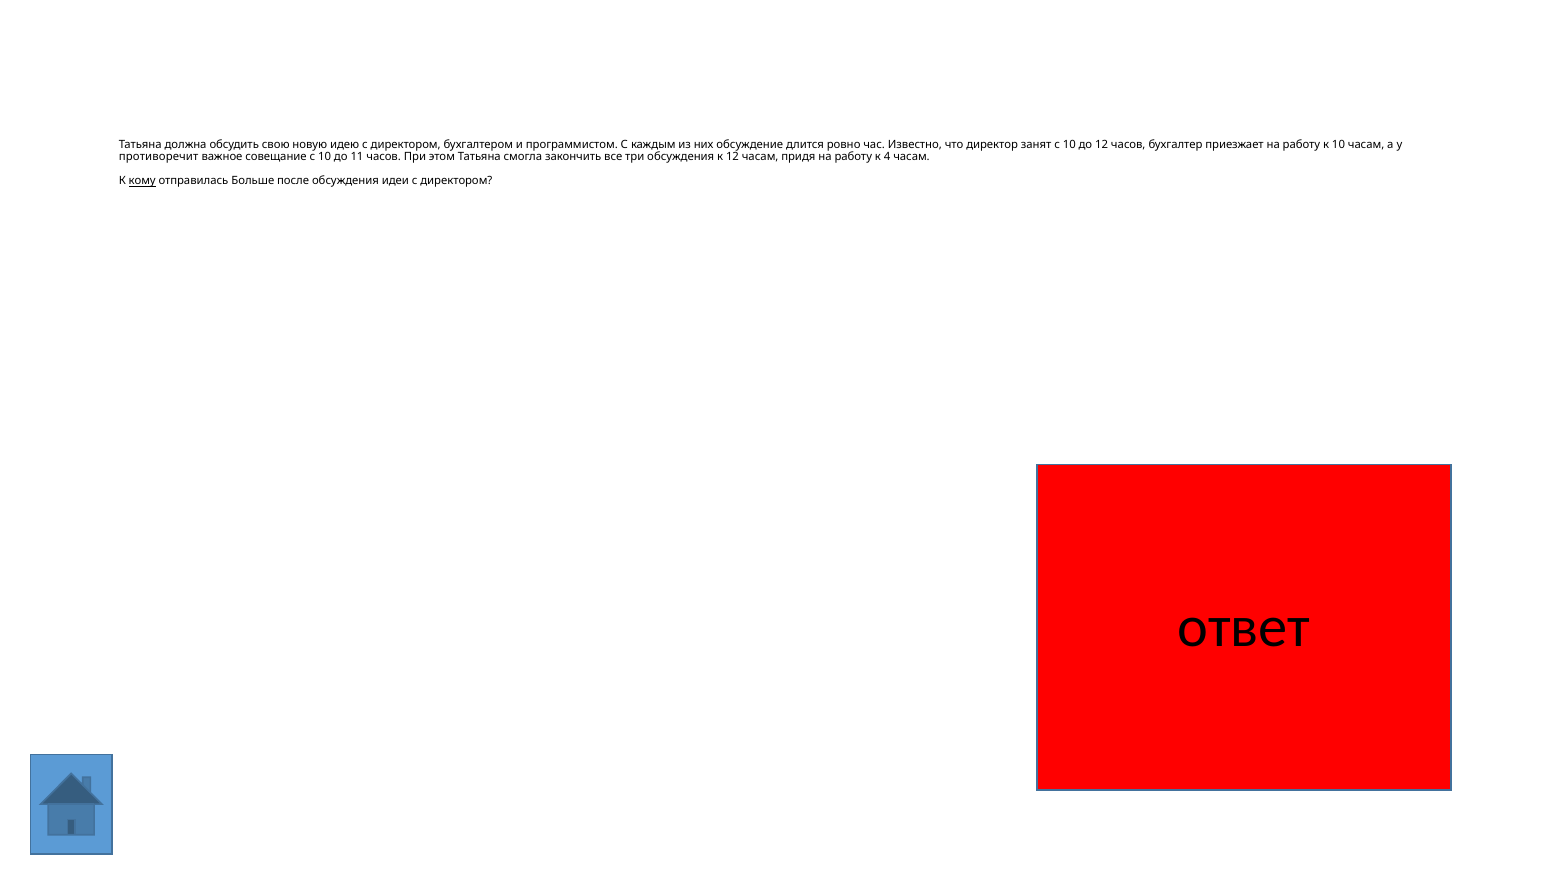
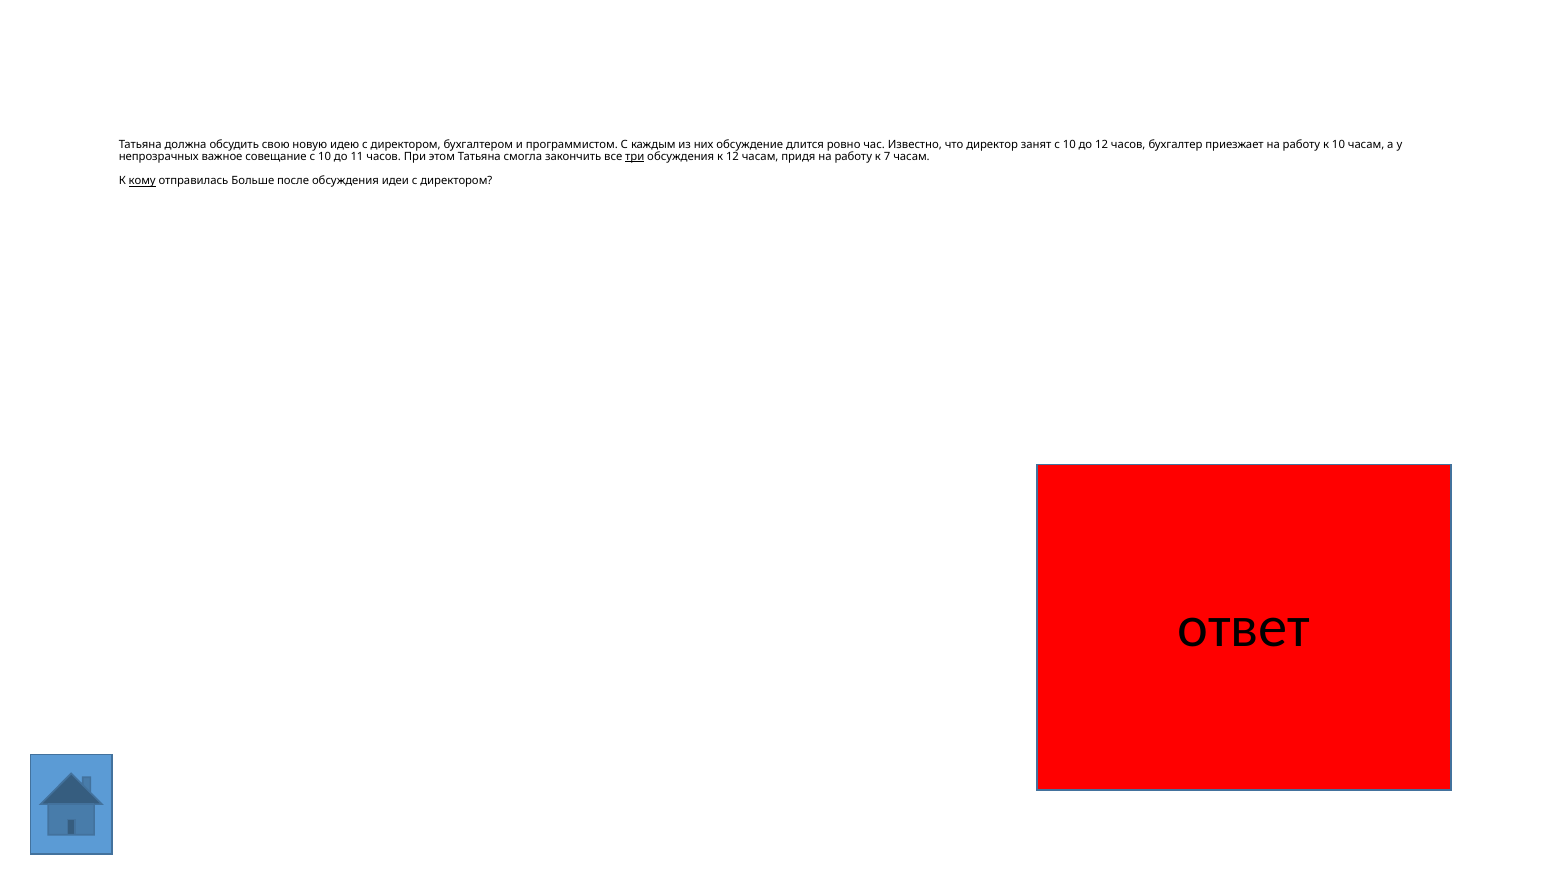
противоречит: противоречит -> непрозрачных (159, 156)
три underline: none -> present (635, 156)
4: 4 -> 7 (887, 156)
